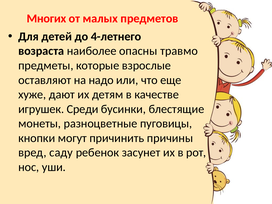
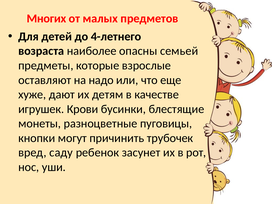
травмо: травмо -> семьей (179, 51)
Среди: Среди -> Крови (83, 109)
причины: причины -> трубочек (170, 138)
